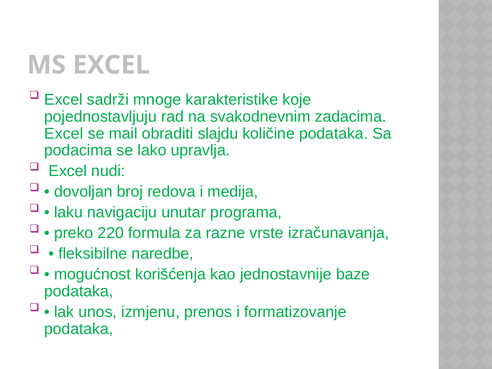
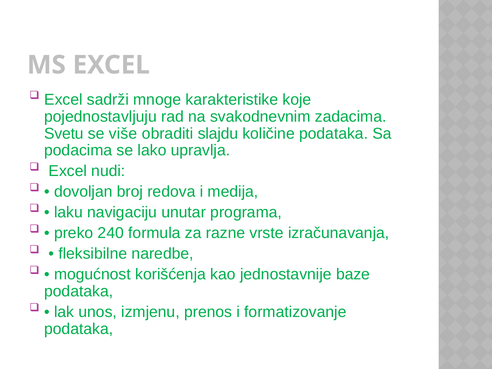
Excel: Excel -> Svetu (64, 133)
mail: mail -> više (123, 133)
220: 220 -> 240 (111, 233)
